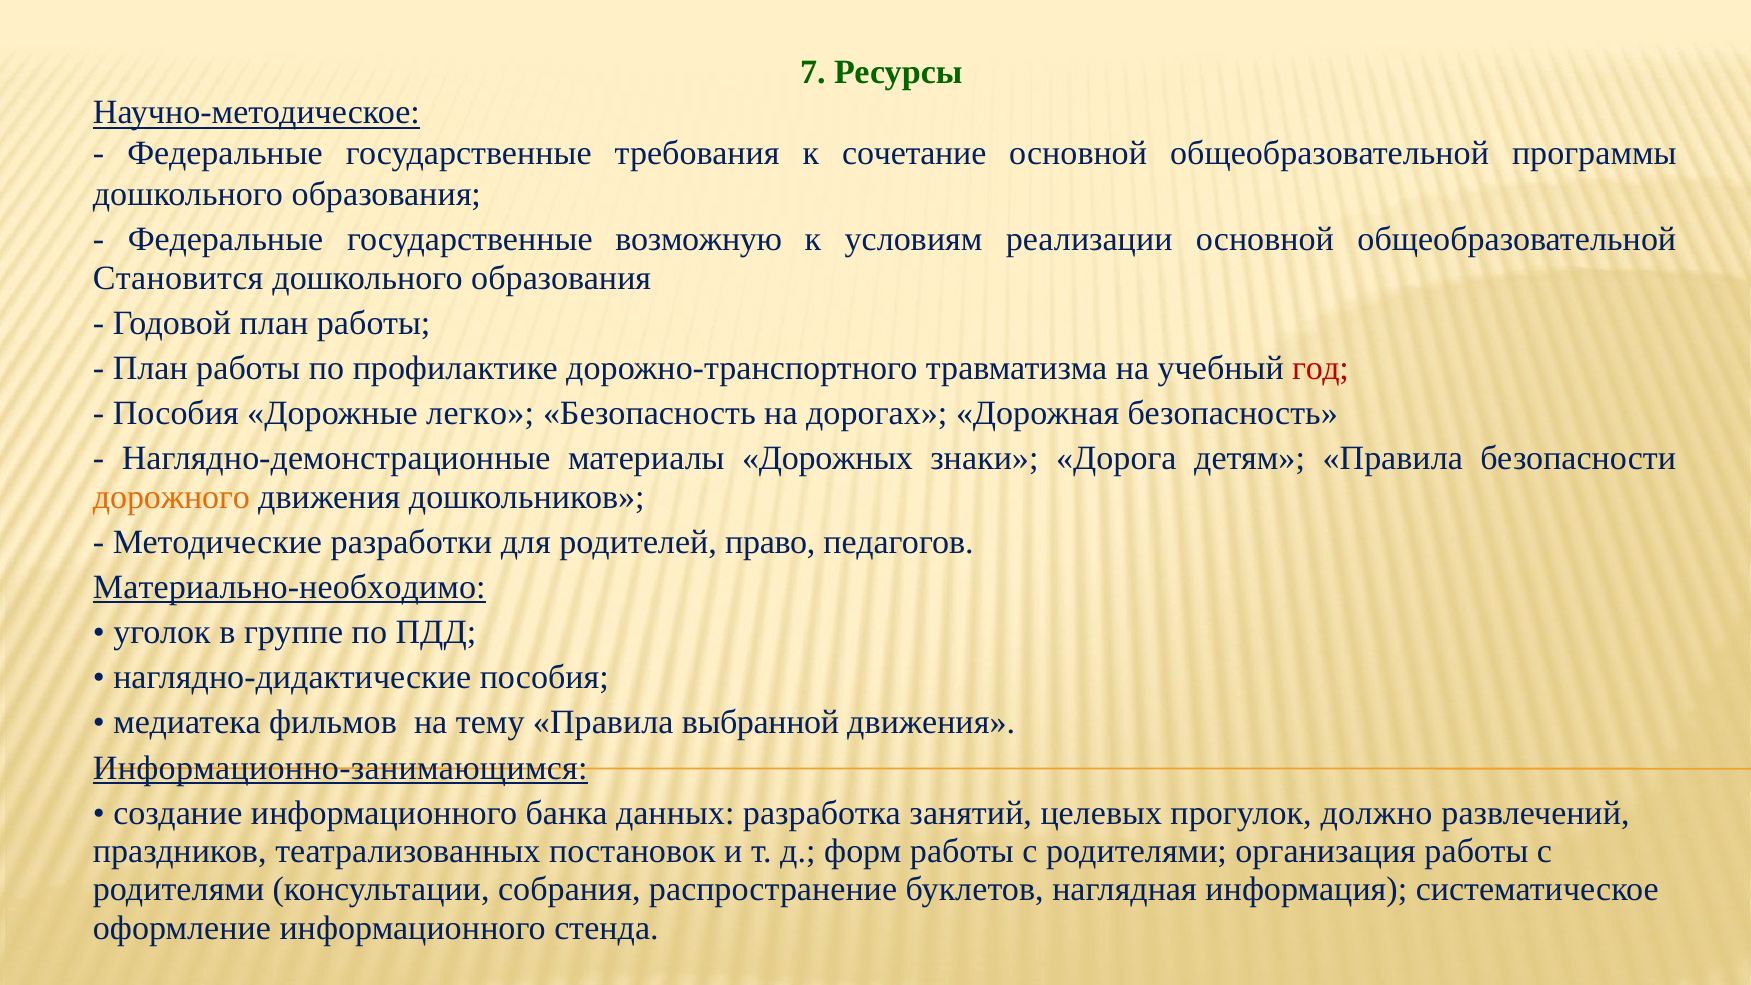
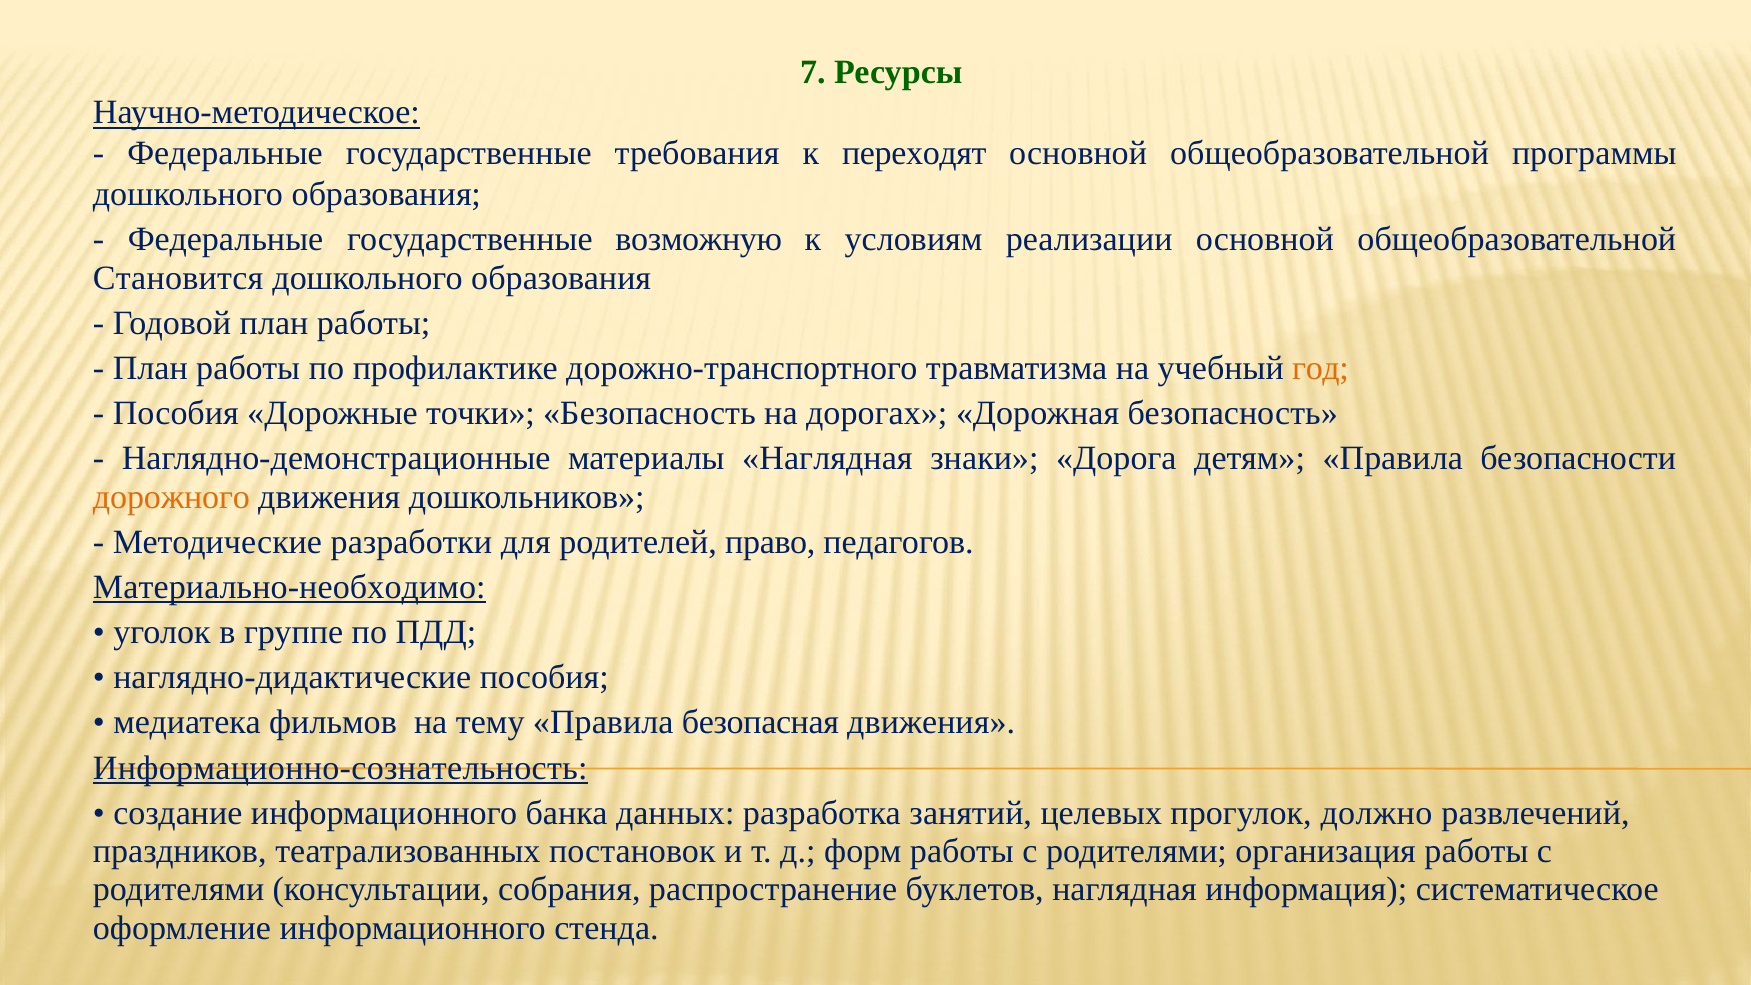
сочетание: сочетание -> переходят (914, 154)
год colour: red -> orange (1320, 368)
легко: легко -> точки (480, 413)
материалы Дорожных: Дорожных -> Наглядная (827, 459)
выбранной: выбранной -> безопасная (760, 723)
Информационно-занимающимся: Информационно-занимающимся -> Информационно-сознательность (340, 768)
